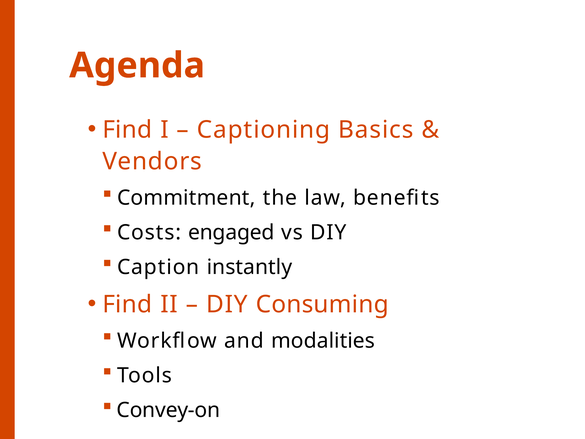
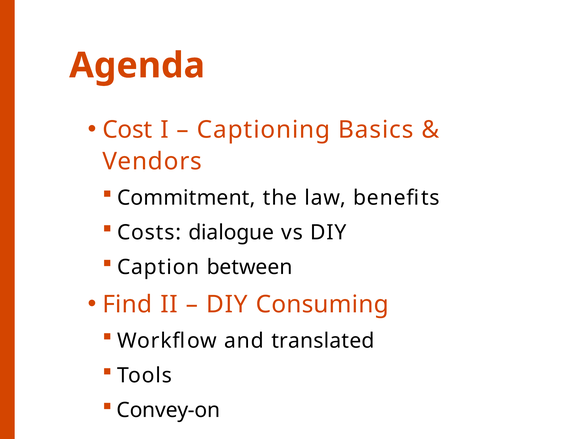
Find: Find -> Cost (127, 130)
engaged: engaged -> dialogue (231, 232)
instantly: instantly -> between (250, 267)
modalities: modalities -> translated (323, 341)
